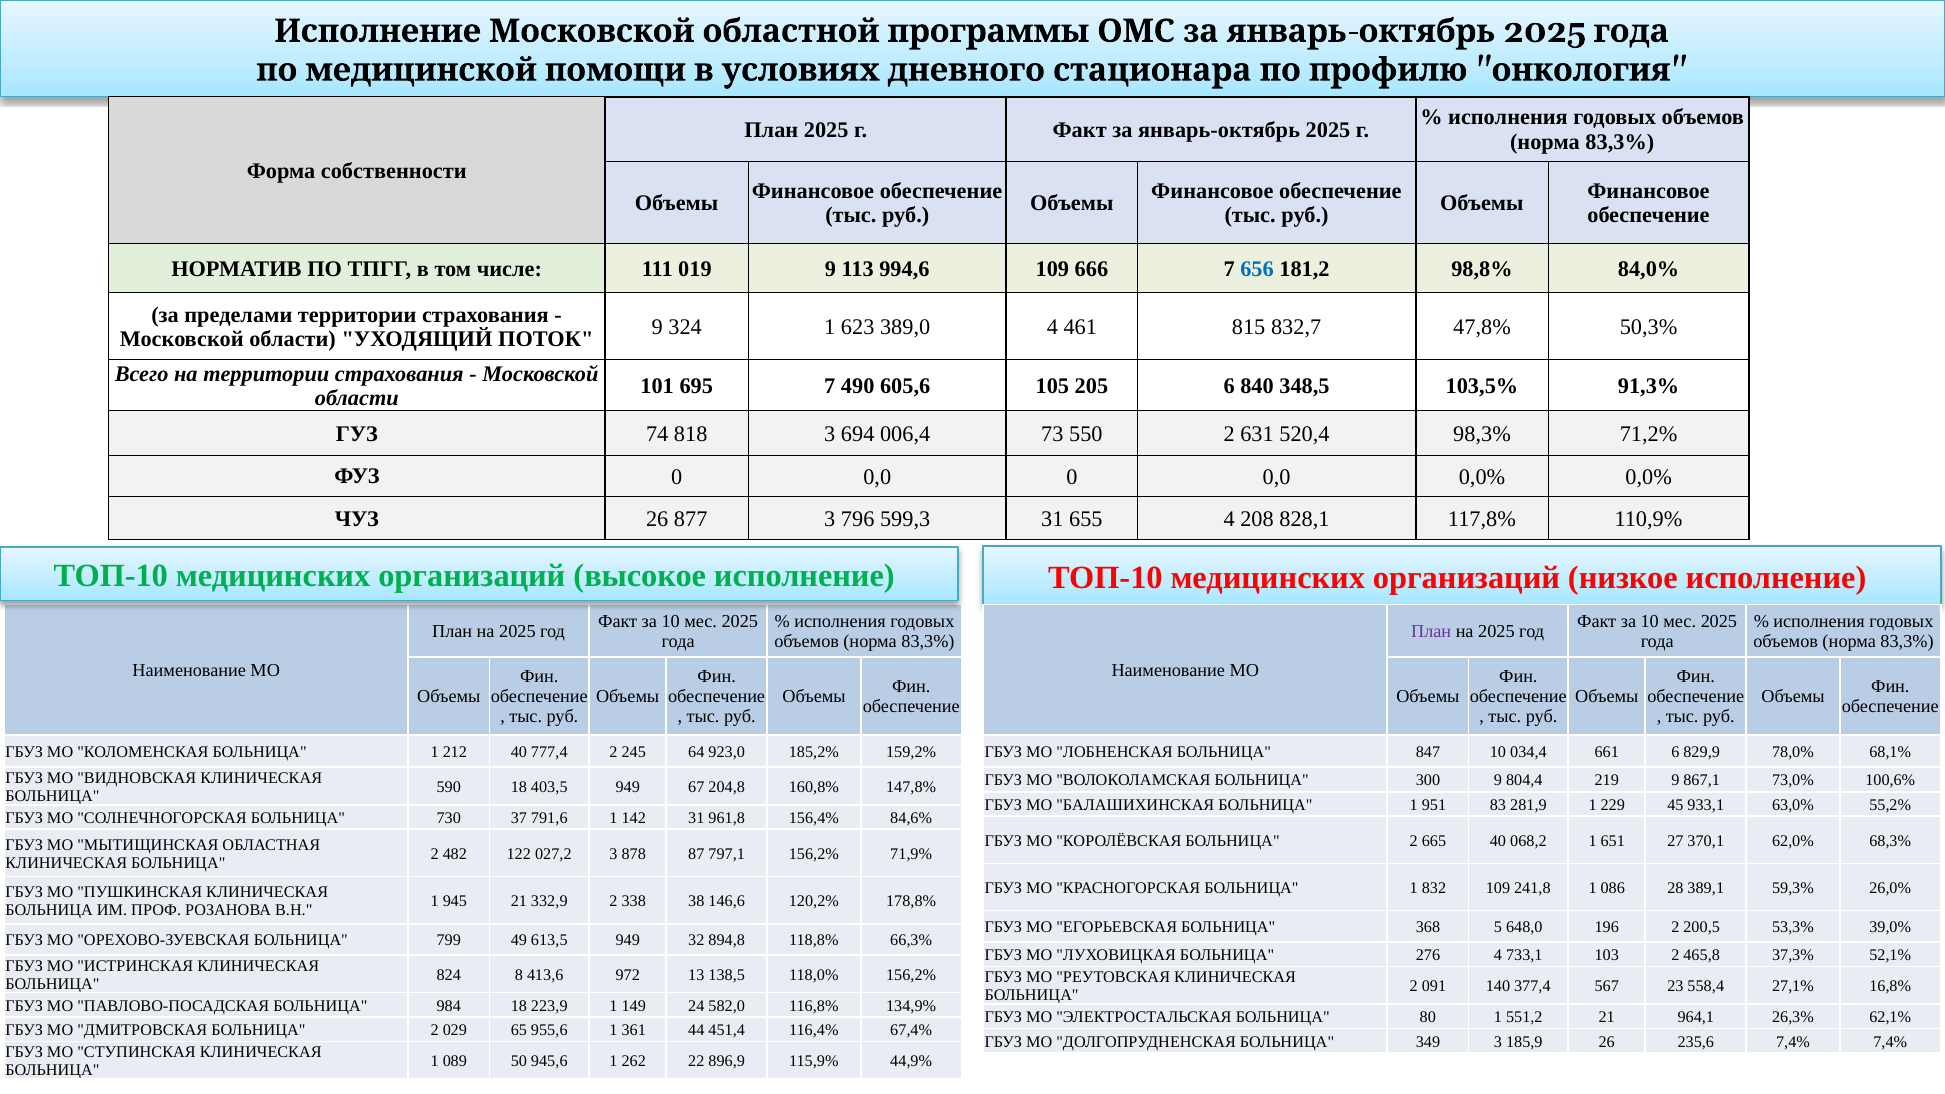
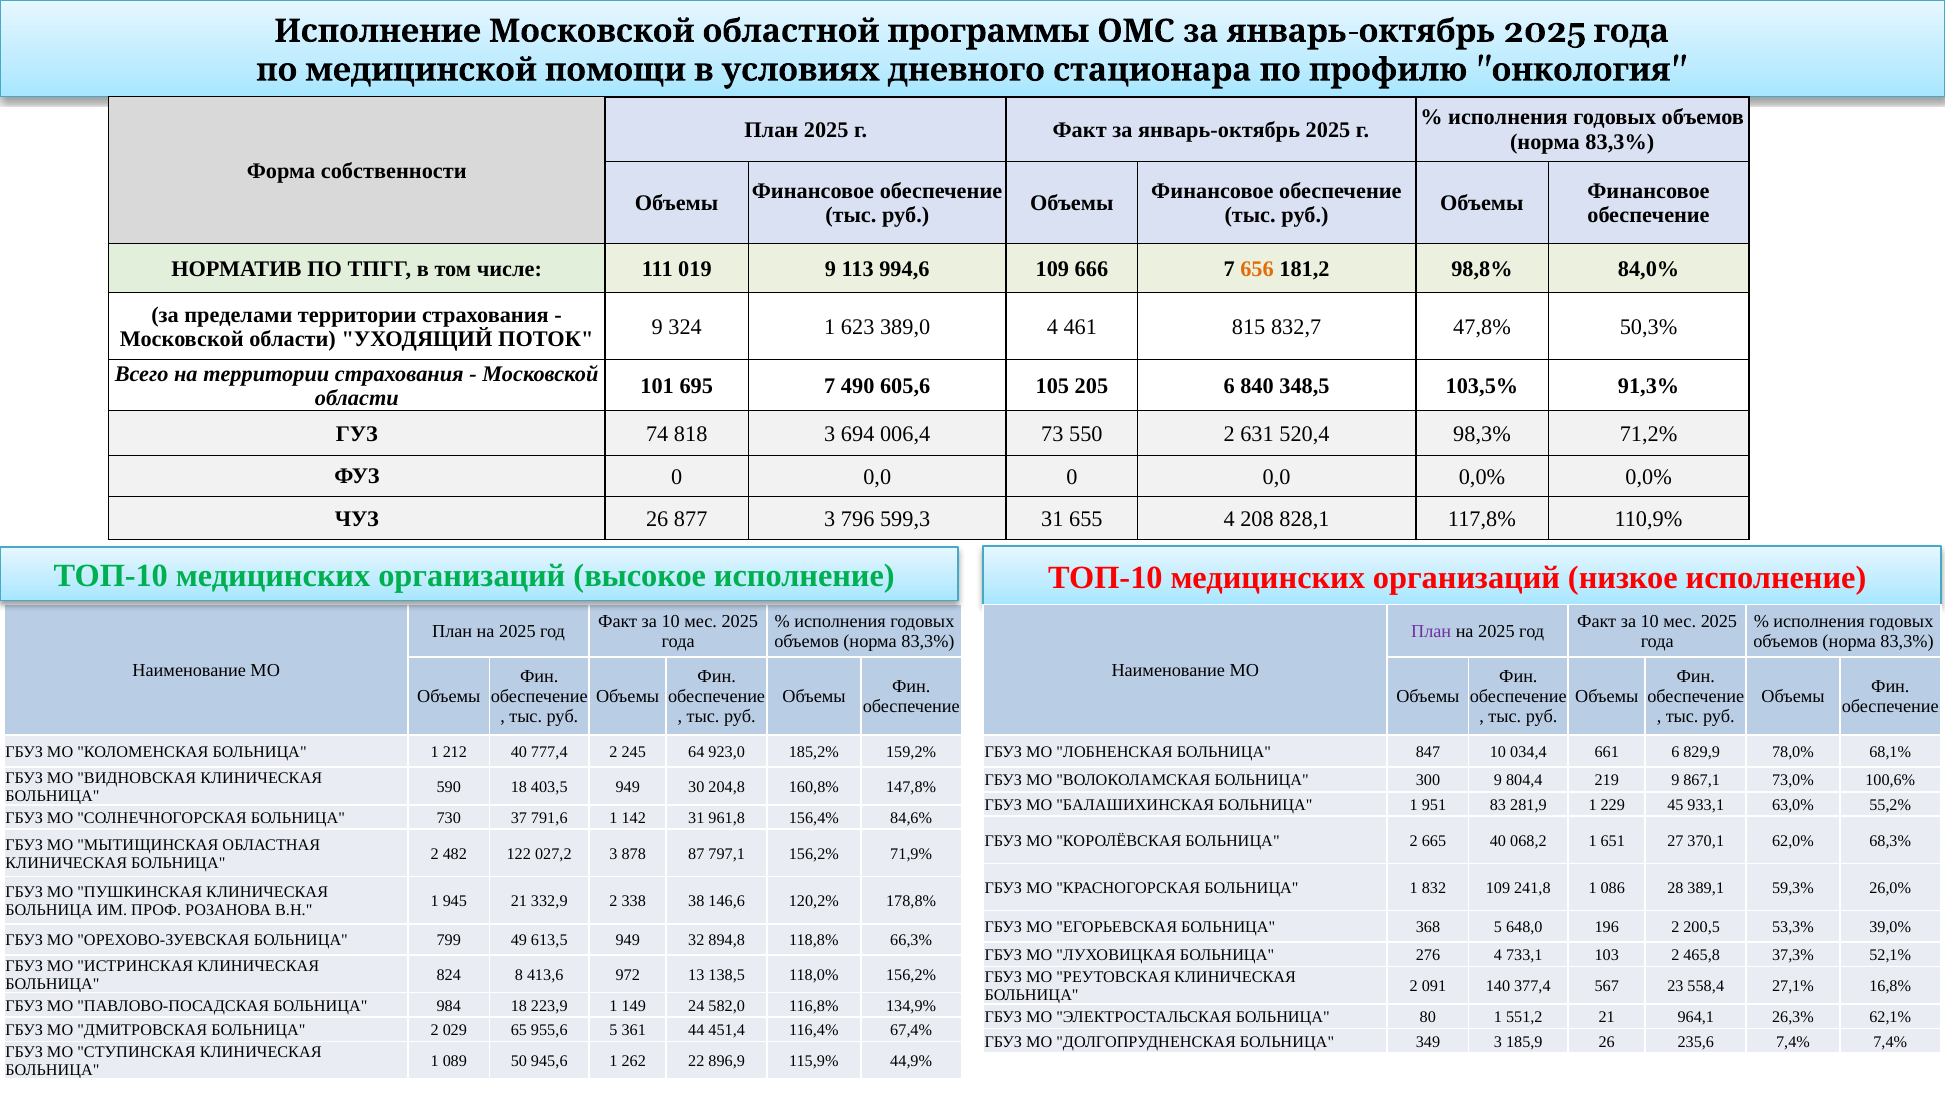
656 colour: blue -> orange (1257, 269)
67: 67 -> 30 (696, 787)
955,6 1: 1 -> 5 (614, 1030)
